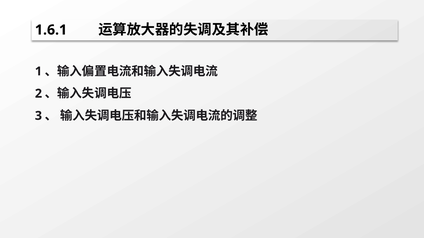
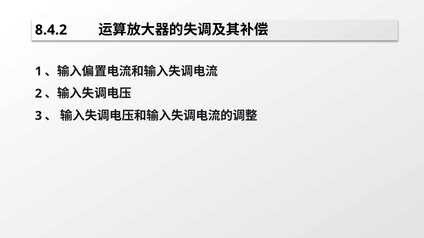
1.6.1: 1.6.1 -> 8.4.2 (51, 30)
